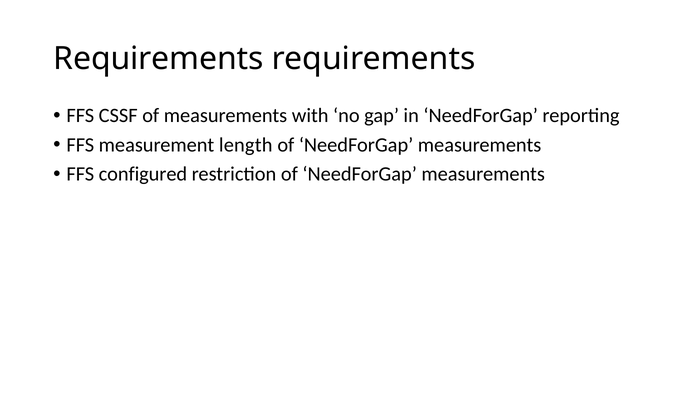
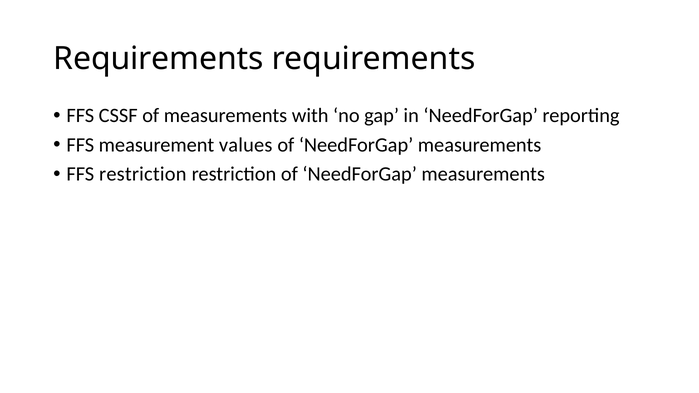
length: length -> values (246, 145)
FFS configured: configured -> restriction (143, 174)
